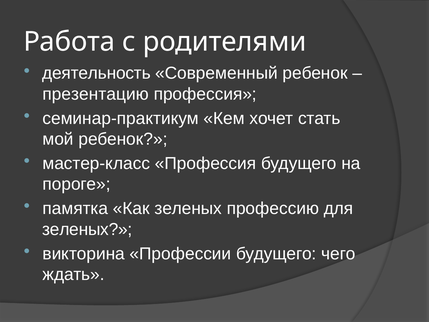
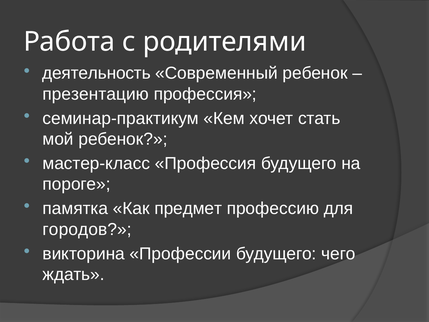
Как зеленых: зеленых -> предмет (188, 208)
зеленых: зеленых -> городов (87, 229)
